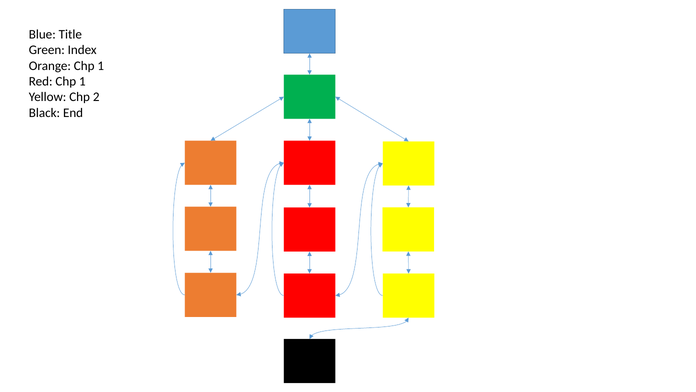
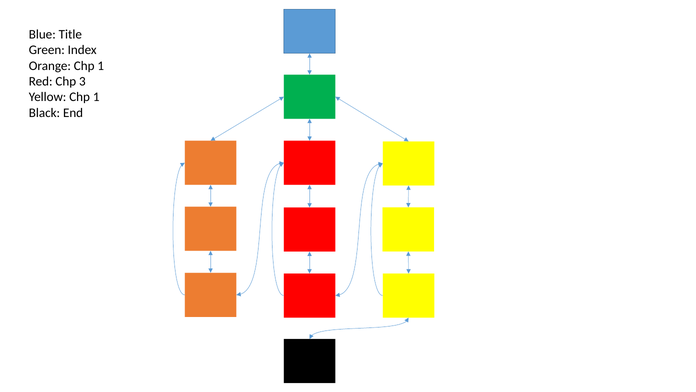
Red Chp 1: 1 -> 3 (82, 81)
Yellow Chp 2: 2 -> 1 (96, 97)
